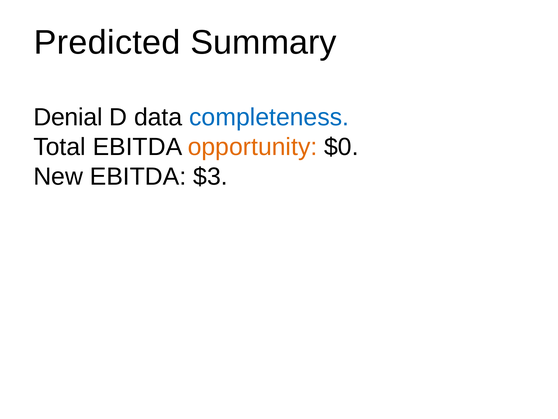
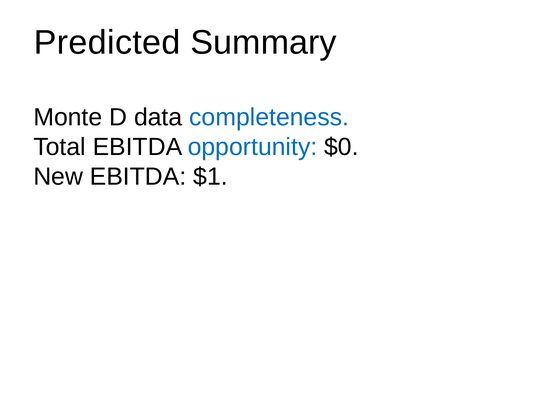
Denial: Denial -> Monte (68, 117)
opportunity colour: orange -> blue (253, 147)
$3: $3 -> $1 (211, 177)
